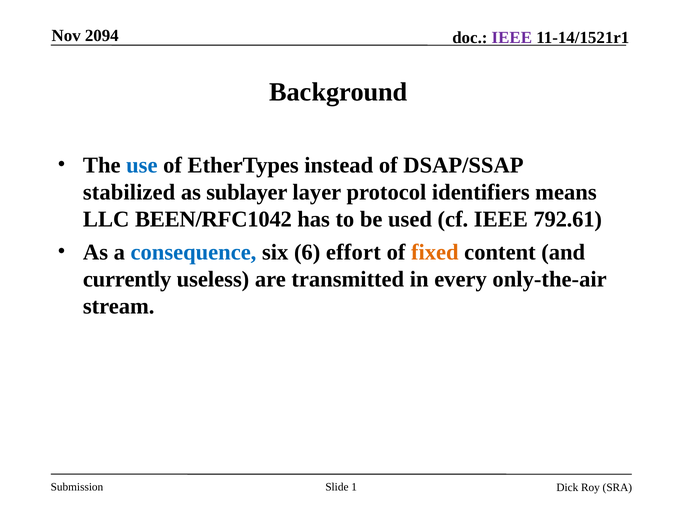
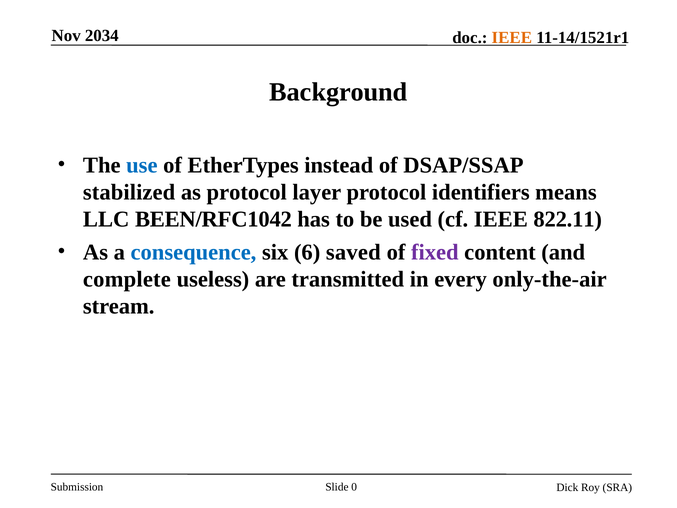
2094: 2094 -> 2034 (102, 36)
IEEE colour: purple -> orange (512, 38)
as sublayer: sublayer -> protocol (247, 192)
792.61: 792.61 -> 822.11 (568, 219)
effort: effort -> saved (353, 252)
fixed colour: orange -> purple (435, 252)
currently: currently -> complete (127, 279)
1: 1 -> 0 (354, 487)
